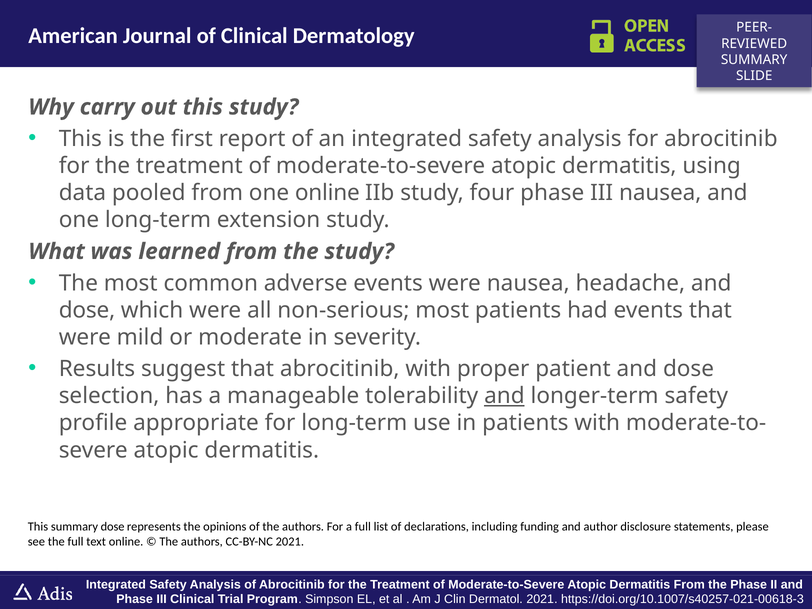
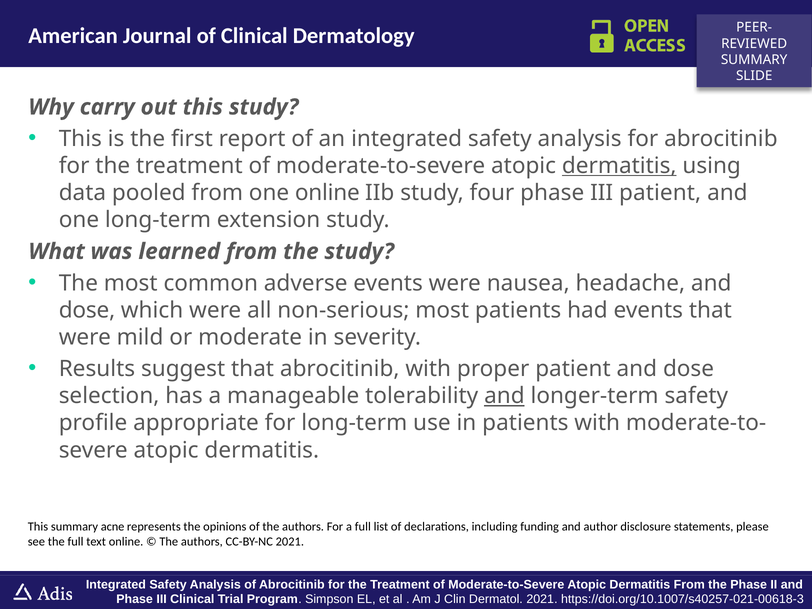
dermatitis underline: none -> present (619, 166)
III nausea: nausea -> patient (660, 193)
summary dose: dose -> acne (113, 527)
